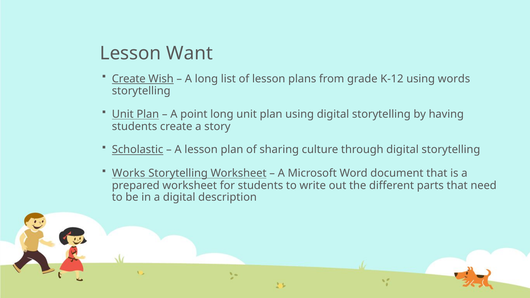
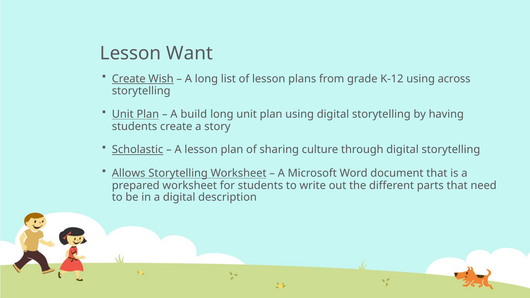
words: words -> across (454, 79)
point: point -> build (194, 114)
Works: Works -> Allows (129, 173)
